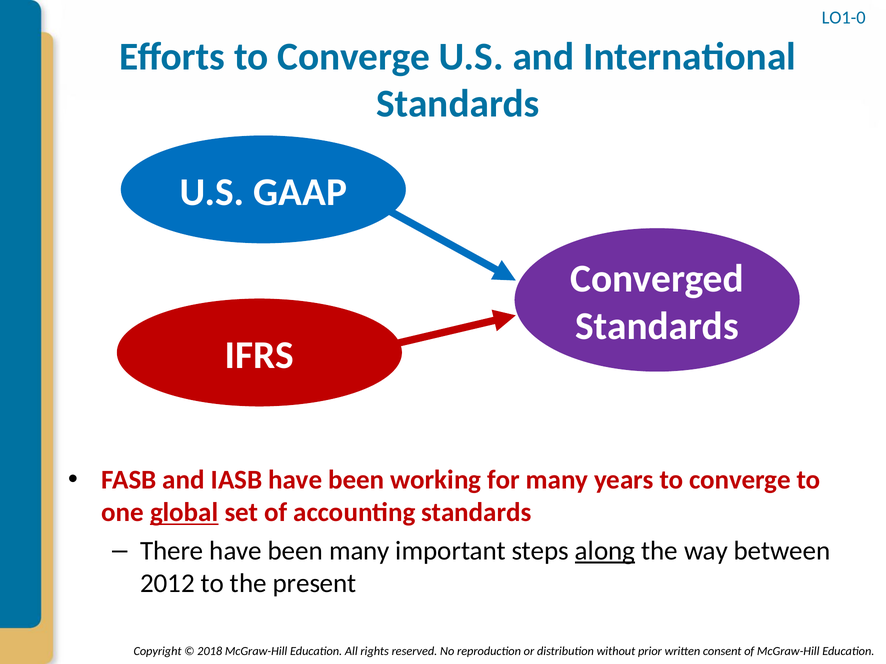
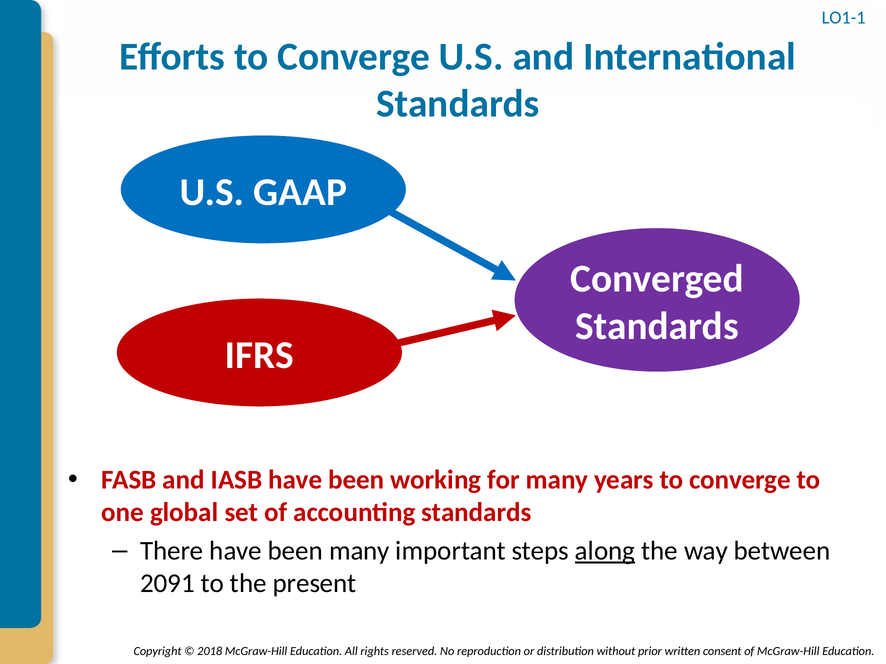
LO1-0: LO1-0 -> LO1-1 (844, 18)
global underline: present -> none (184, 513)
2012: 2012 -> 2091 (167, 584)
